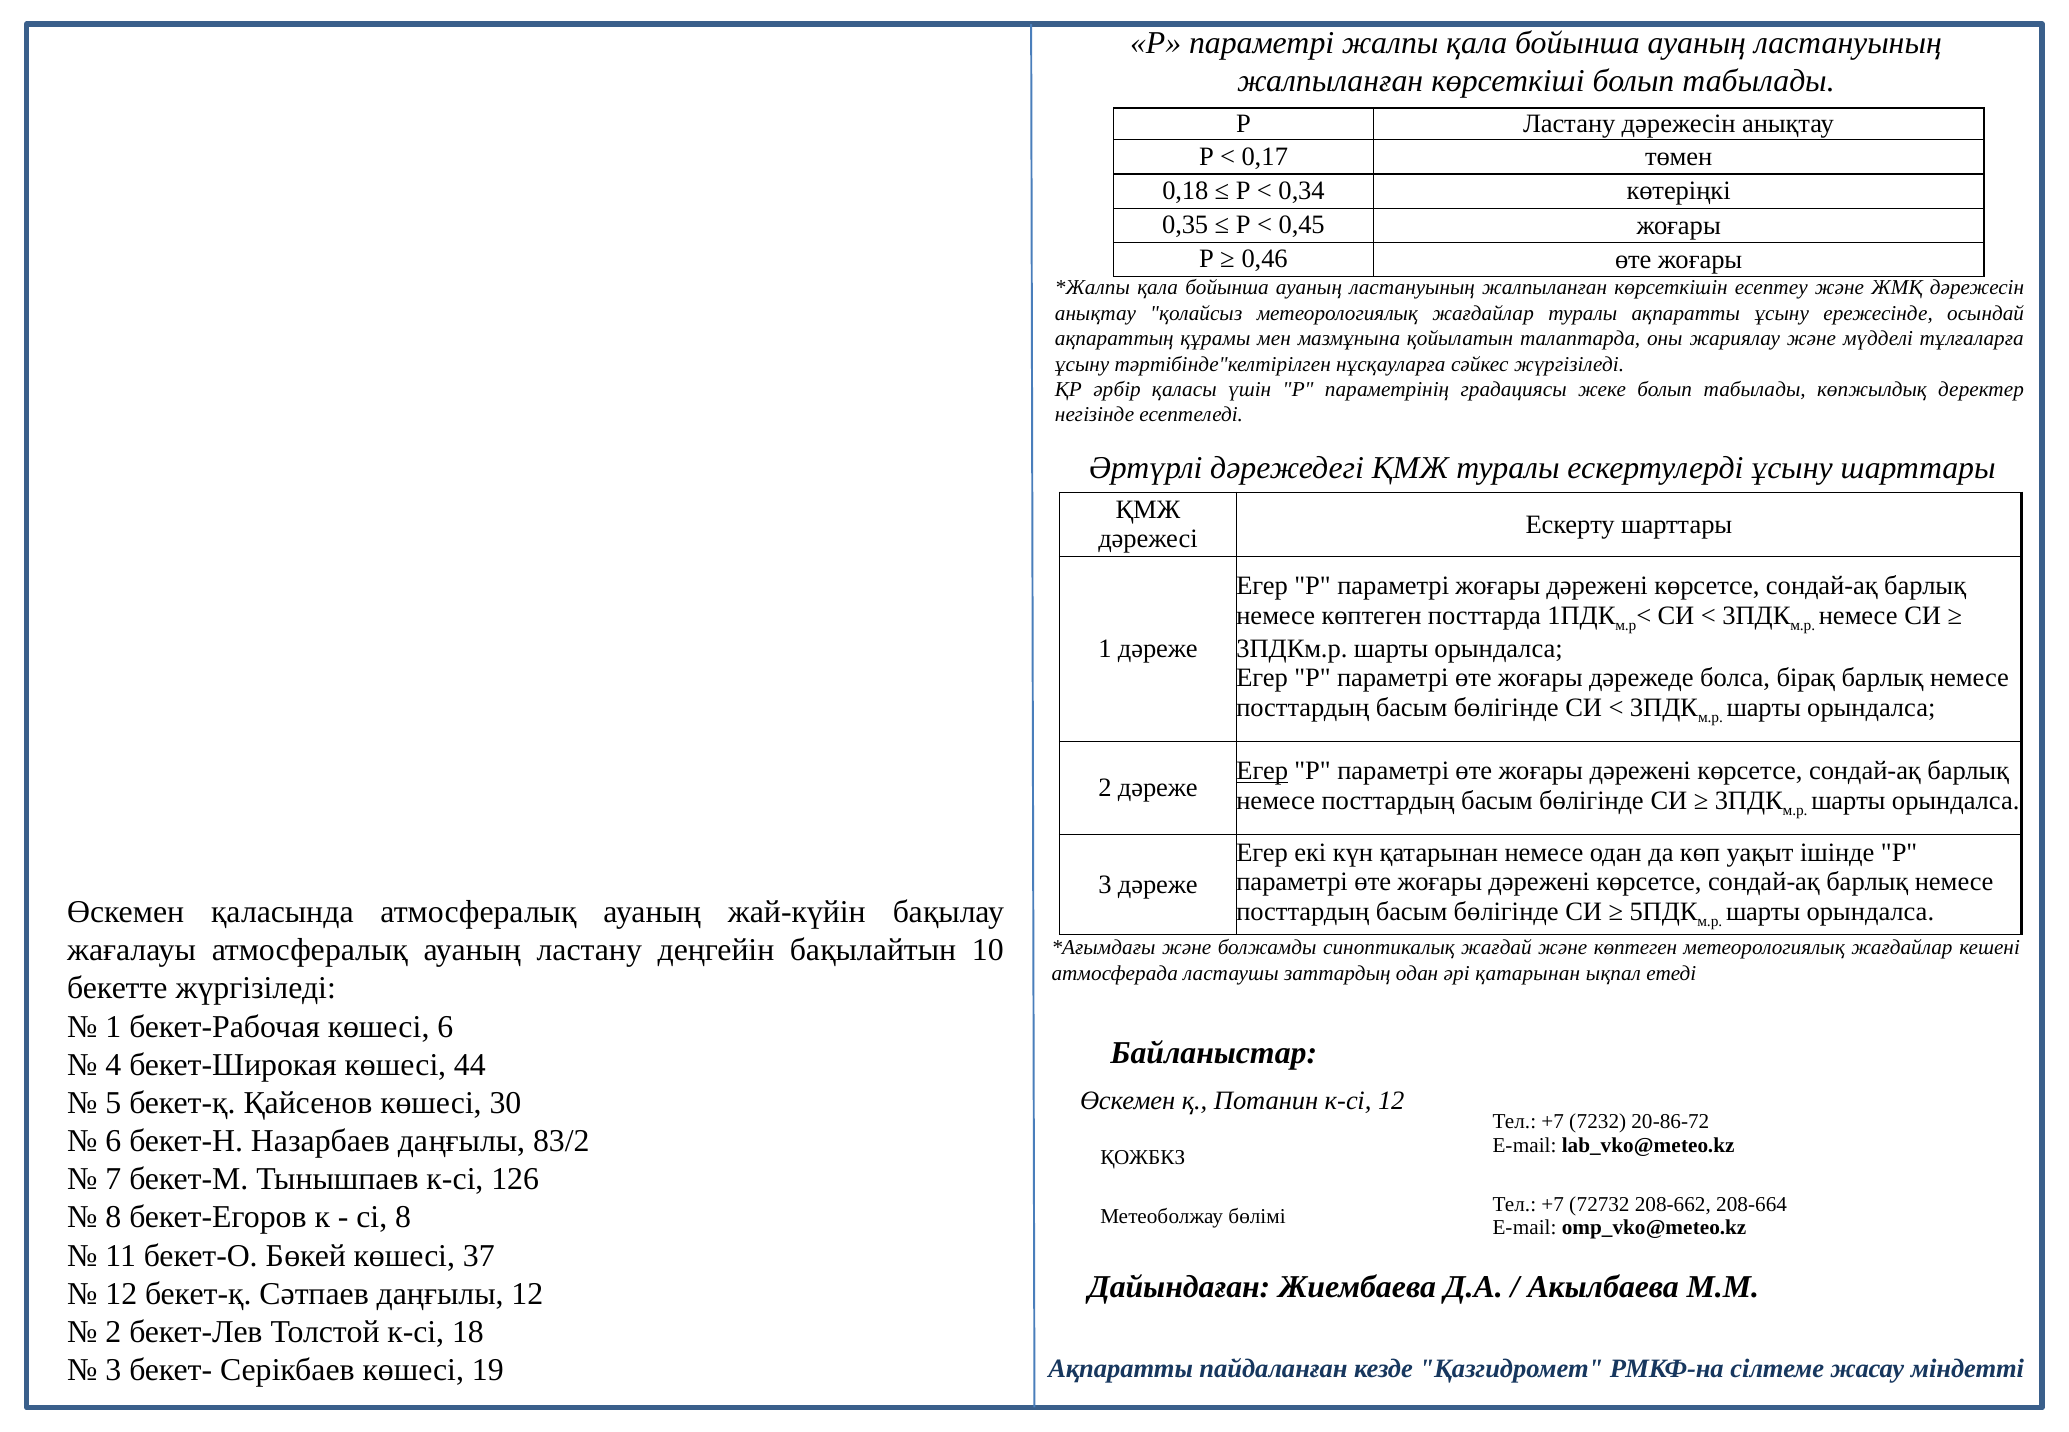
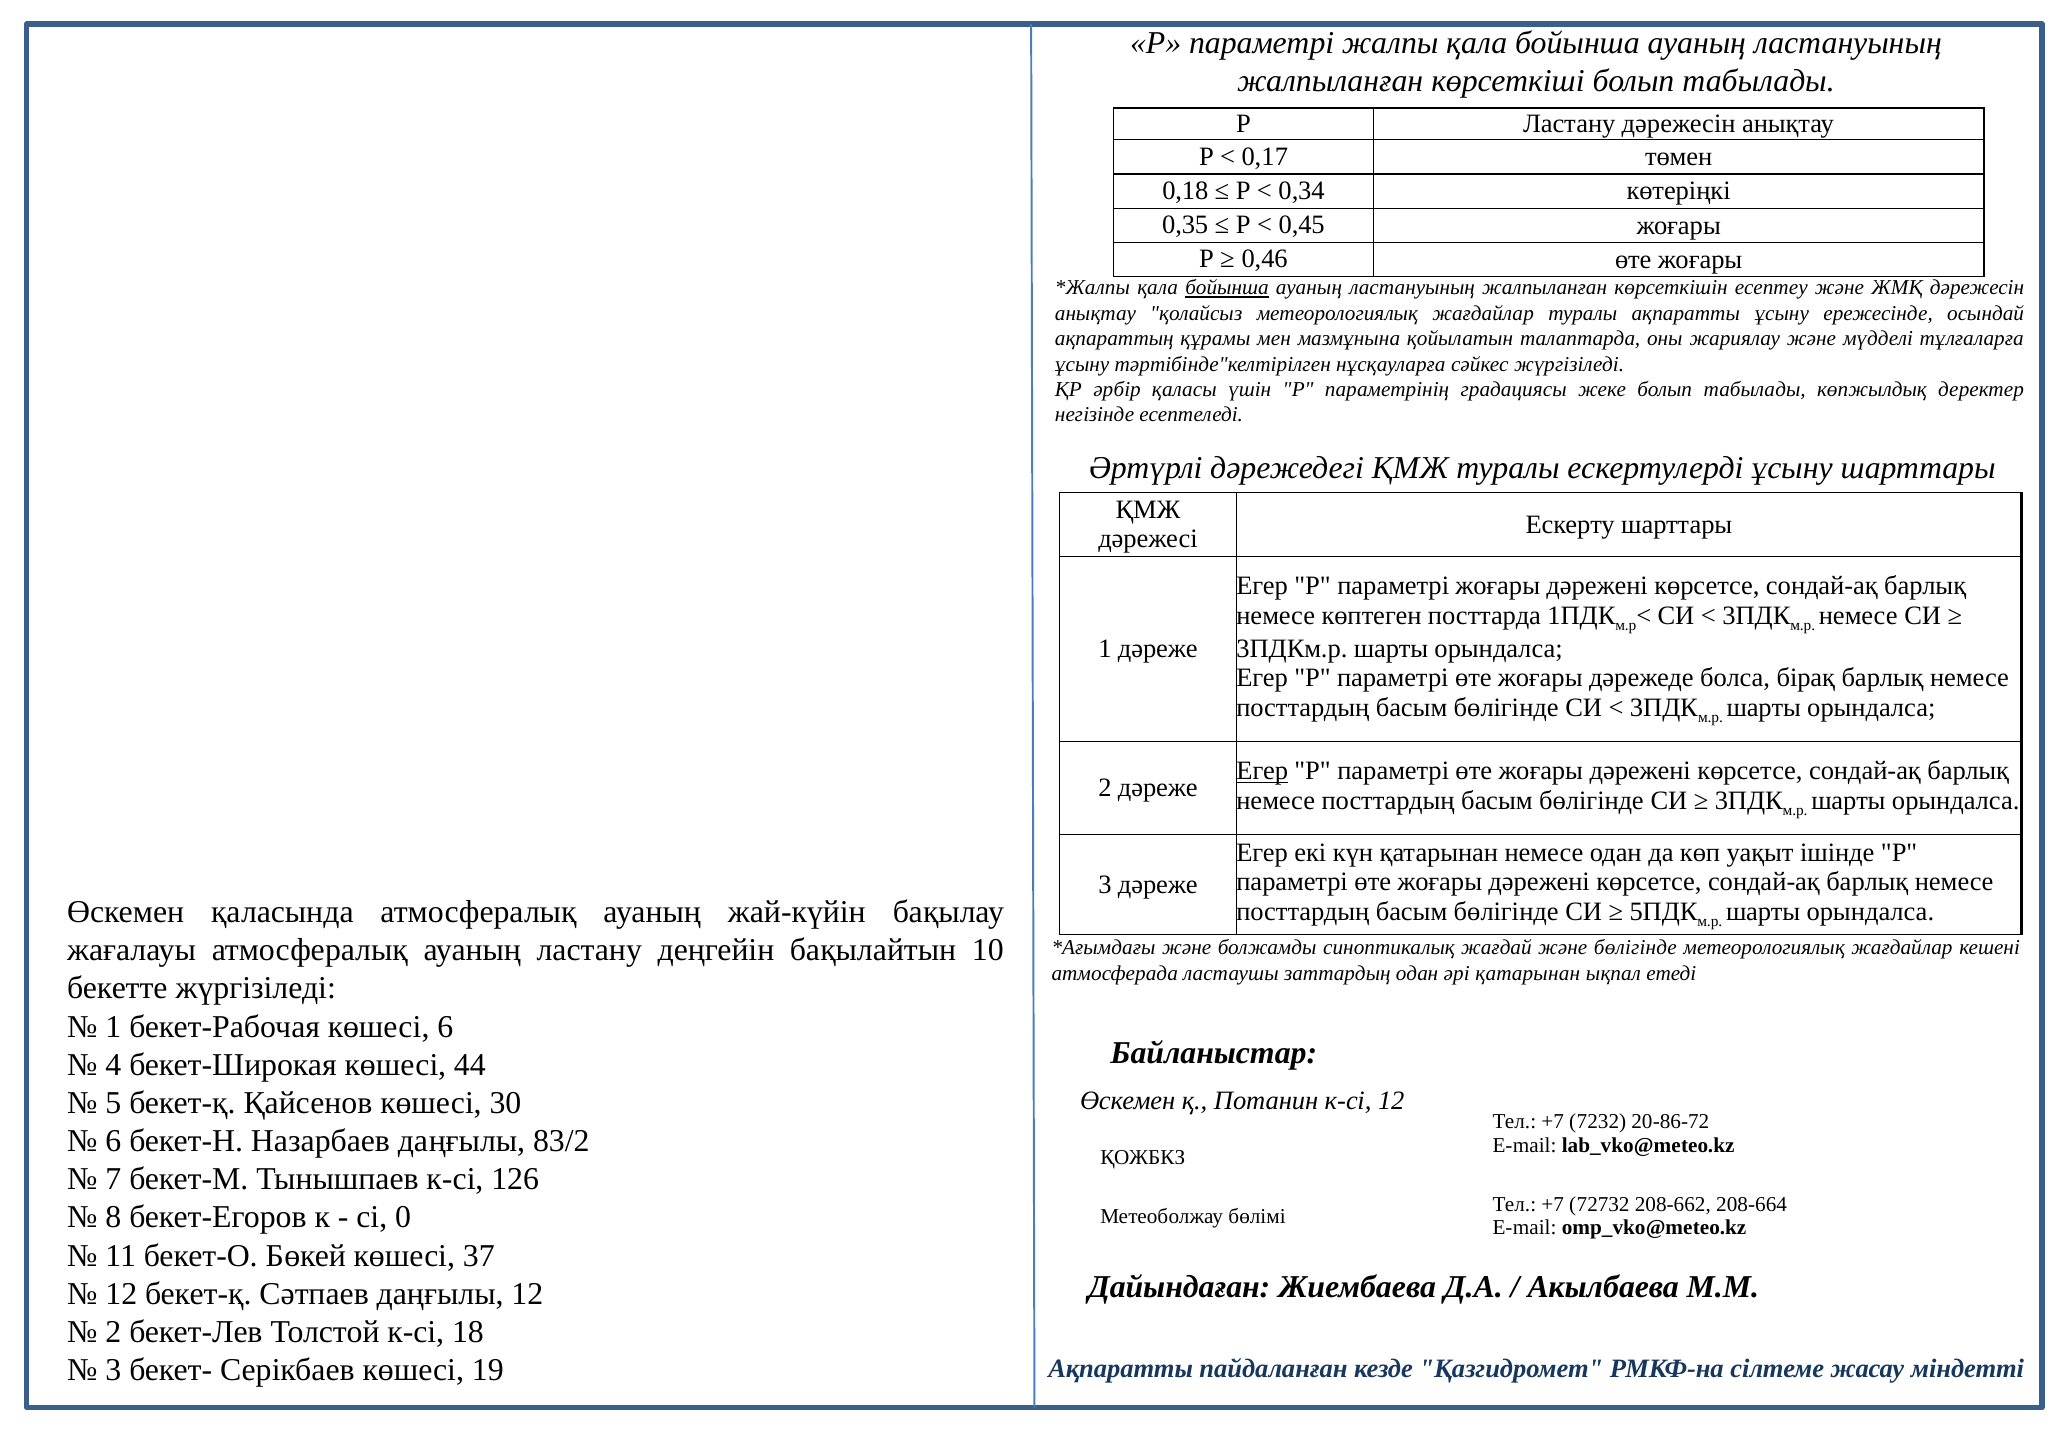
бойынша underline: none -> present (1227, 288)
және көптеген: көптеген -> бөлігінде (1635, 948)
сі 8: 8 -> 0 (403, 1218)
